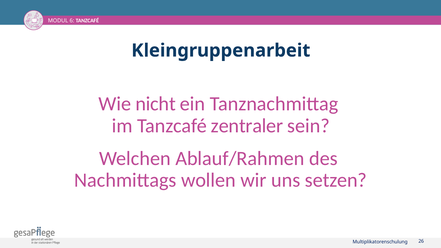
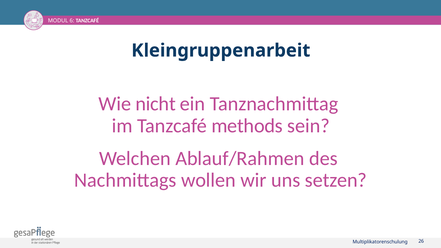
zentraler: zentraler -> methods (247, 126)
